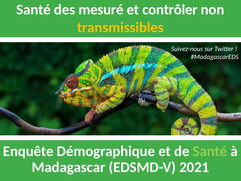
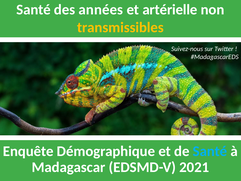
mesuré: mesuré -> années (101, 10)
contrôler: contrôler -> artérielle (170, 10)
Santé colour: light green -> light blue (210, 151)
